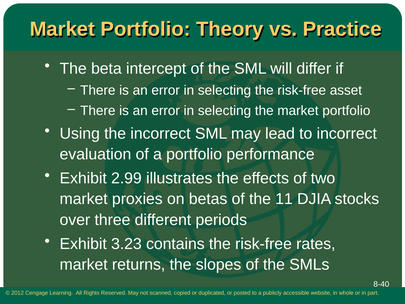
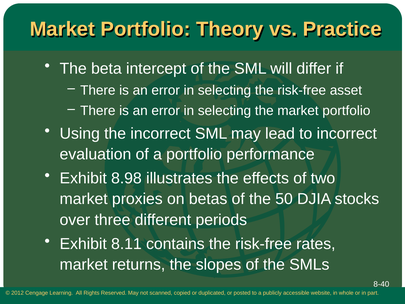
2.99: 2.99 -> 8.98 (126, 178)
11: 11 -> 50 (284, 199)
3.23: 3.23 -> 8.11 (126, 244)
